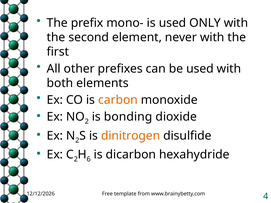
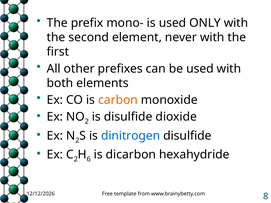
is bonding: bonding -> disulfide (128, 117)
dinitrogen colour: orange -> blue (131, 136)
4: 4 -> 8 (266, 197)
